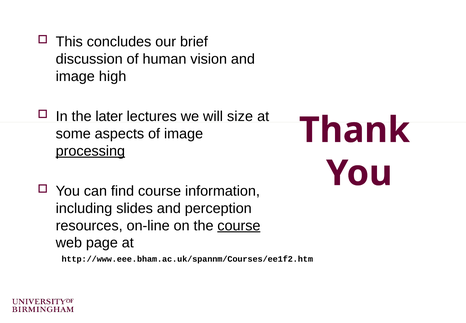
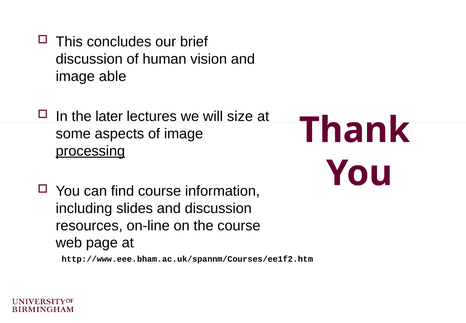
high: high -> able (113, 76)
and perception: perception -> discussion (218, 208)
course underline: present -> none (239, 225)
